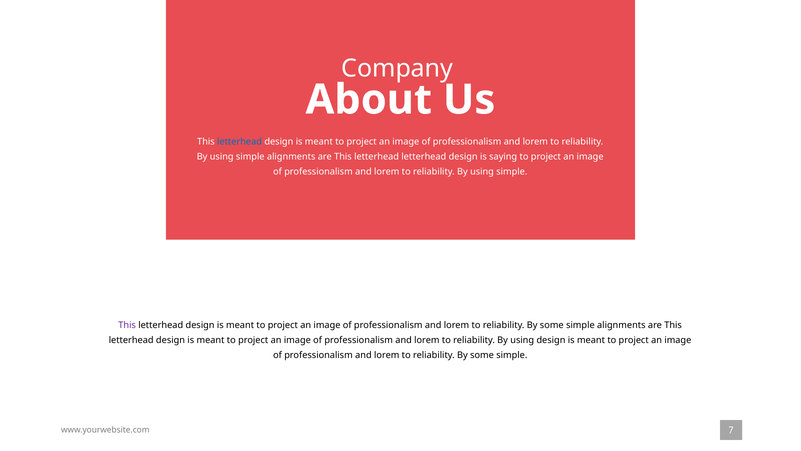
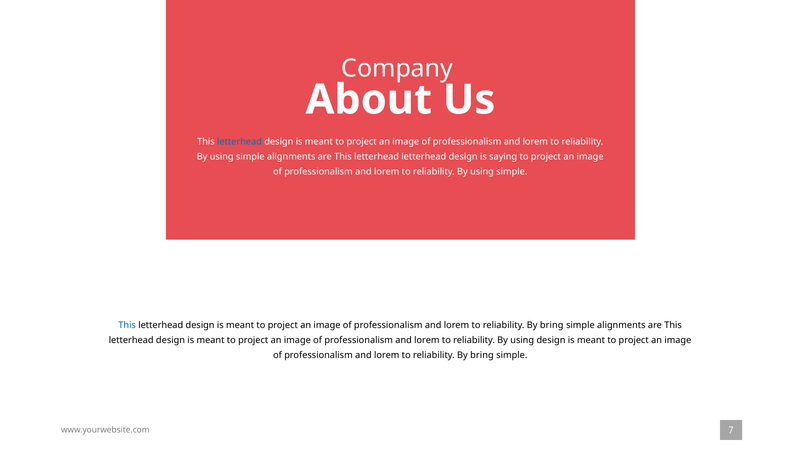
This colour: purple -> blue (127, 325)
some: some -> bring (552, 325)
some: some -> bring (482, 355)
